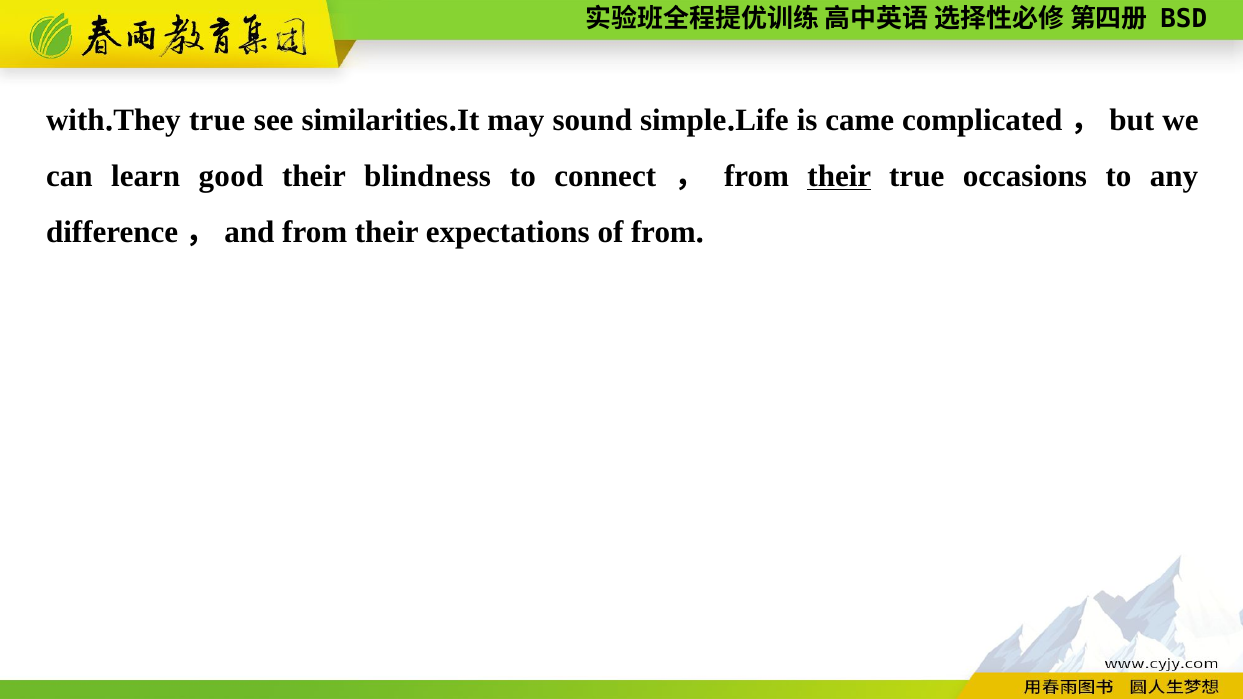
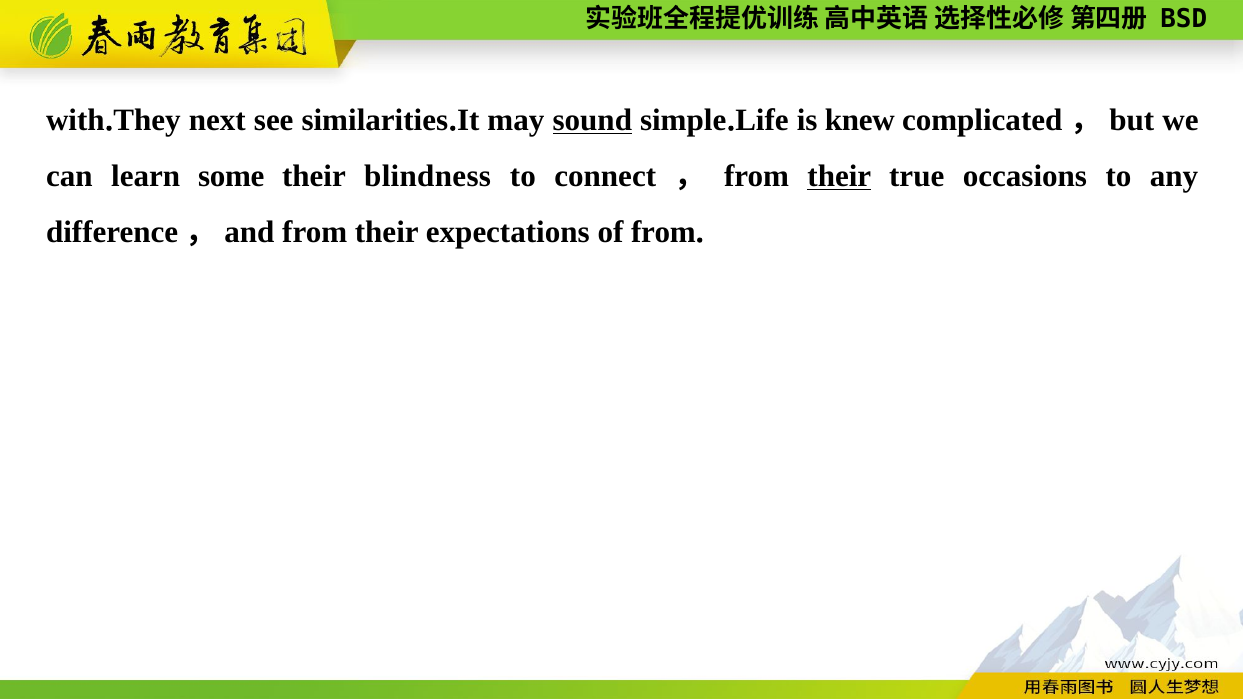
true: true -> next (217, 120)
sound underline: none -> present (592, 120)
came: came -> knew (860, 120)
good: good -> some (231, 176)
